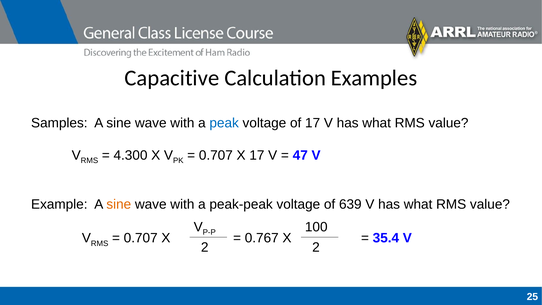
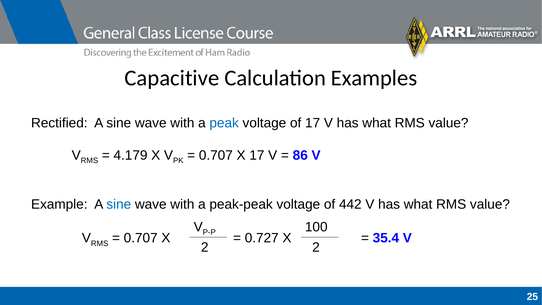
Samples: Samples -> Rectified (59, 123)
4.300: 4.300 -> 4.179 (130, 155)
47: 47 -> 86 (300, 155)
sine colour: orange -> blue (119, 204)
639: 639 -> 442 (350, 204)
0.767: 0.767 -> 0.727 (262, 238)
